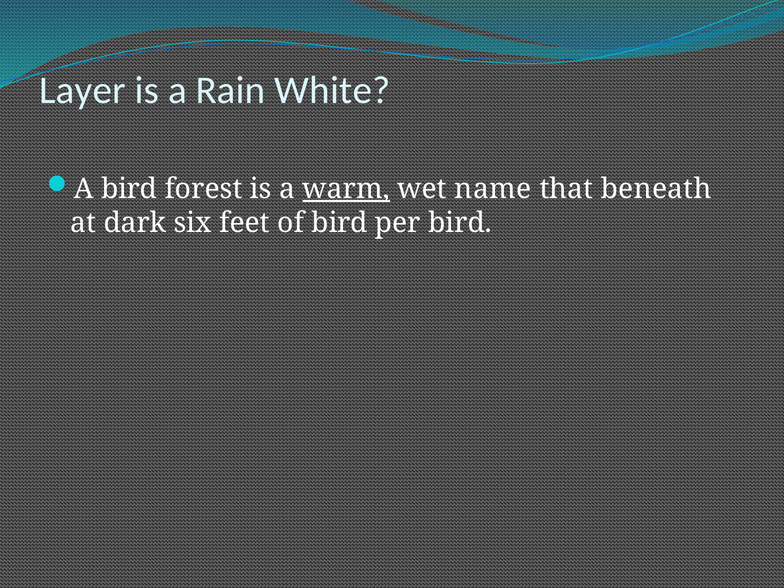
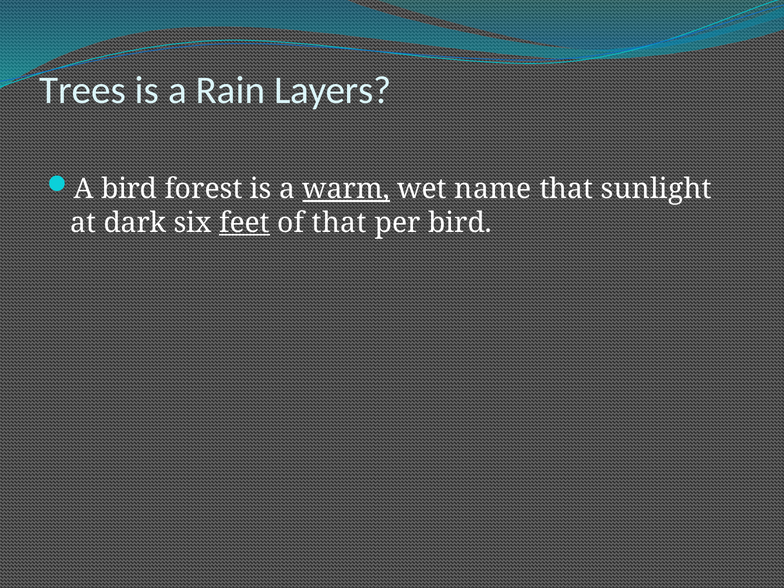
Layer: Layer -> Trees (83, 91)
White: White -> Layers (333, 91)
beneath: beneath -> sunlight (656, 189)
feet underline: none -> present (245, 223)
of bird: bird -> that (339, 223)
